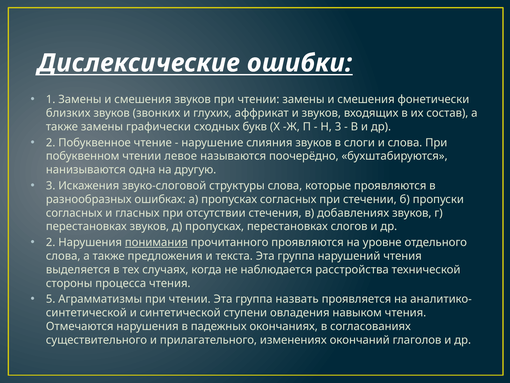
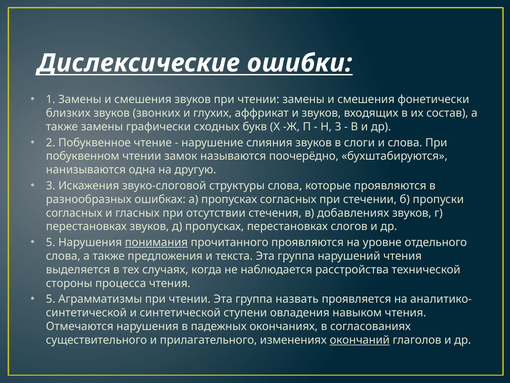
левое: левое -> замок (181, 156)
2: 2 -> 5 (51, 242)
окончаний underline: none -> present (360, 340)
